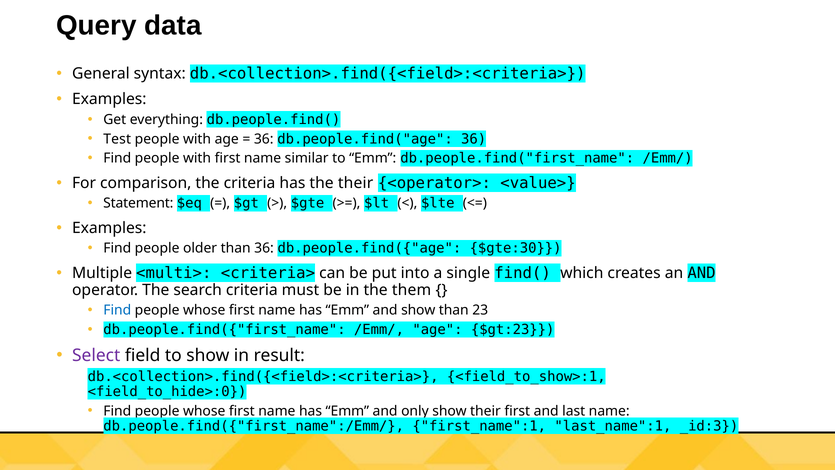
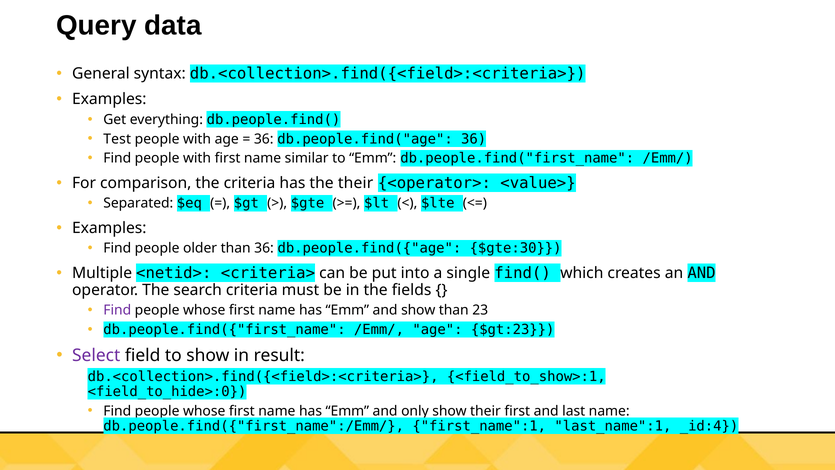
Statement: Statement -> Separated (138, 203)
<multi>: <multi> -> <netid> (174, 273)
them: them -> fields (412, 290)
Find colour: blue -> purple (117, 310)
_id:3: _id:3 -> _id:4 (709, 426)
